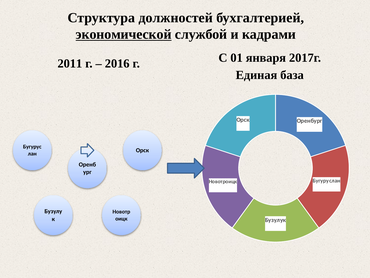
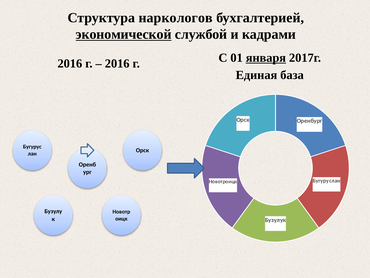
должностей: должностей -> наркологов (176, 18)
января underline: none -> present (266, 58)
2011: 2011 -> 2016 (70, 63)
